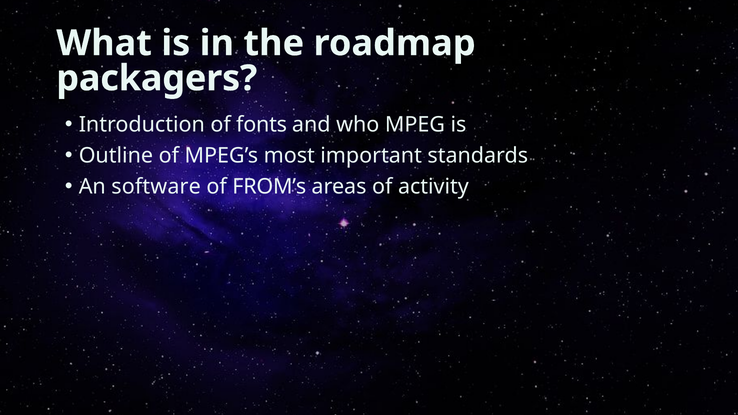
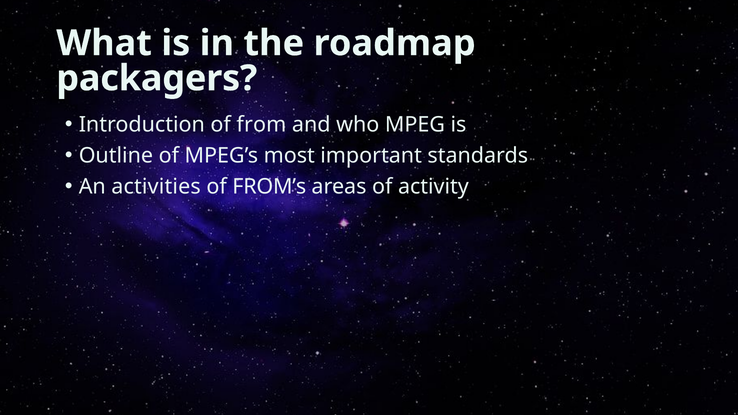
fonts: fonts -> from (261, 125)
software: software -> activities (156, 187)
